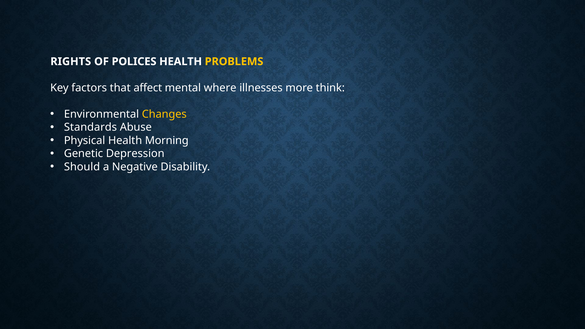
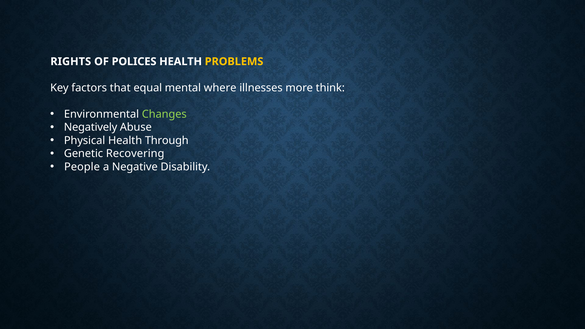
affect: affect -> equal (148, 88)
Changes colour: yellow -> light green (164, 114)
Standards: Standards -> Negatively (91, 127)
Morning: Morning -> Through (167, 141)
Depression: Depression -> Recovering (135, 154)
Should: Should -> People (82, 167)
